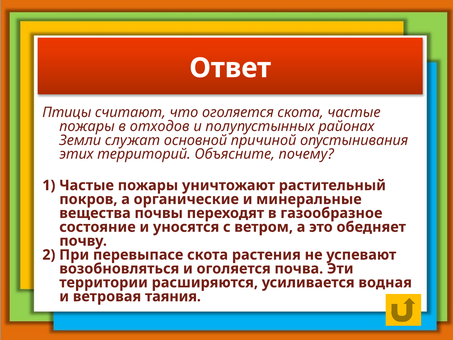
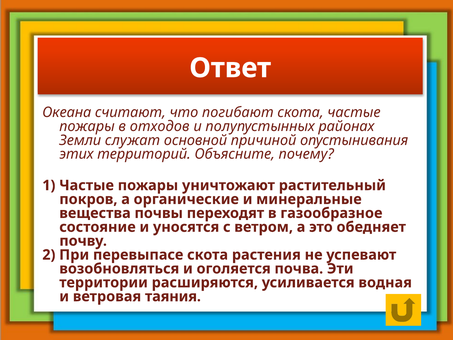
Птицы: Птицы -> Океана (67, 112)
что оголяется: оголяется -> погибают (238, 112)
